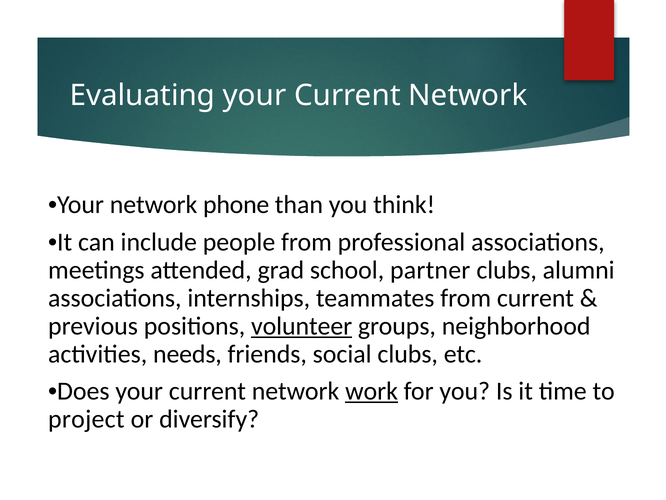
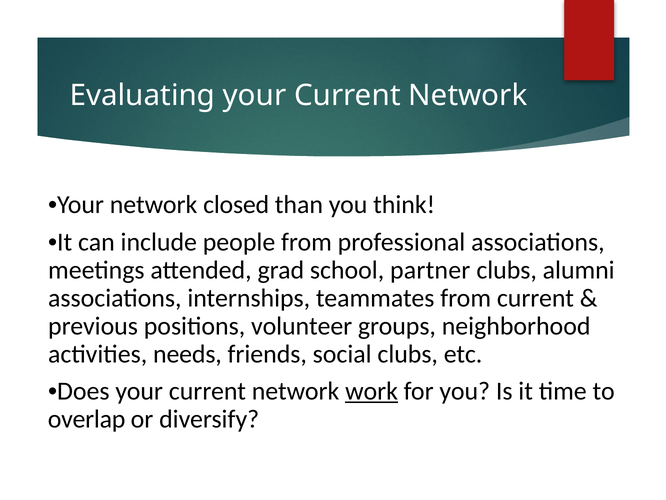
phone: phone -> closed (236, 205)
volunteer underline: present -> none (302, 326)
project: project -> overlap (87, 419)
